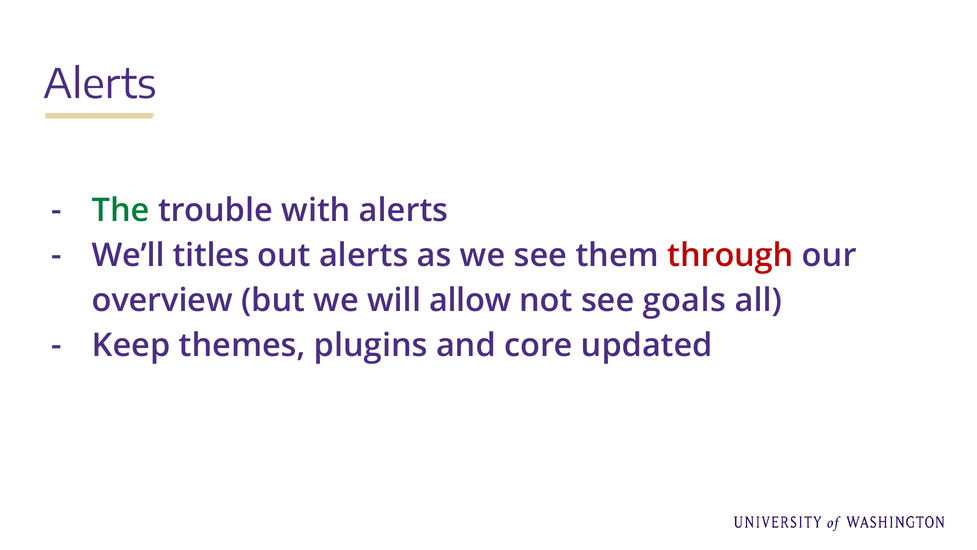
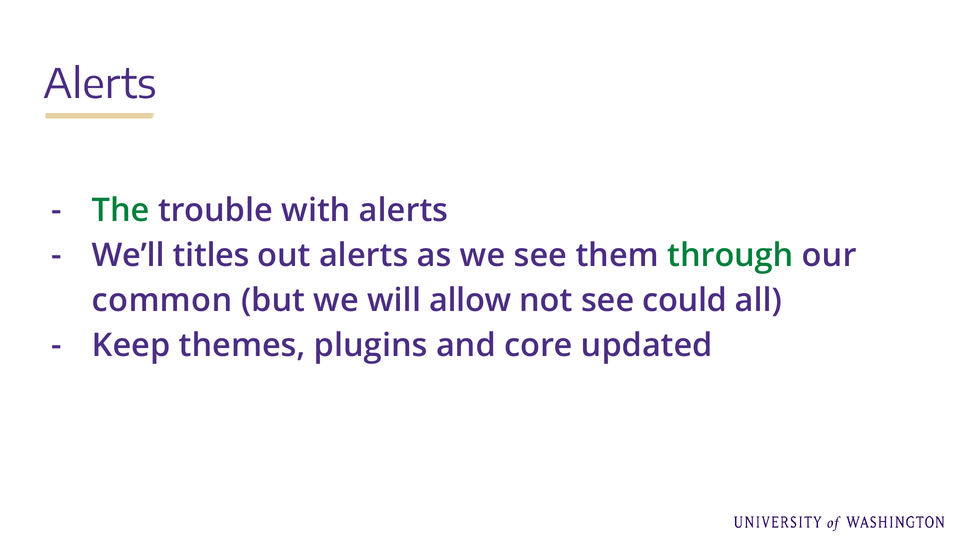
through colour: red -> green (731, 255)
overview: overview -> common (162, 300)
goals: goals -> could (685, 300)
